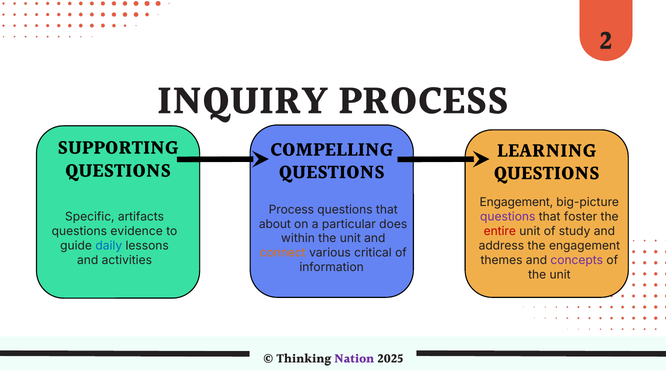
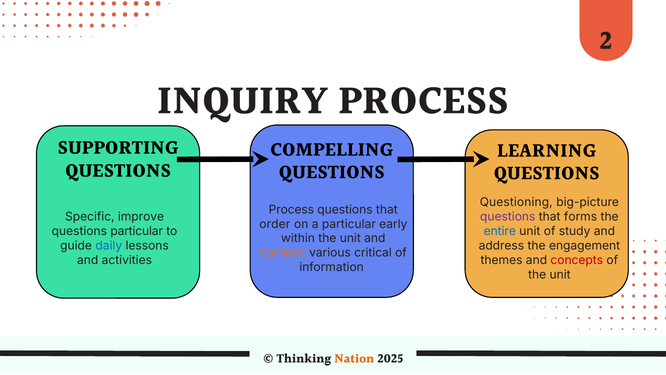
Engagement: Engagement -> Questioning (516, 202)
foster: foster -> forms (580, 217)
artifacts: artifacts -> improve (141, 217)
about: about -> order (275, 224)
does: does -> early (393, 224)
entire colour: red -> blue (500, 231)
questions evidence: evidence -> particular (137, 231)
concepts colour: purple -> red (577, 260)
Nation colour: purple -> orange (354, 359)
